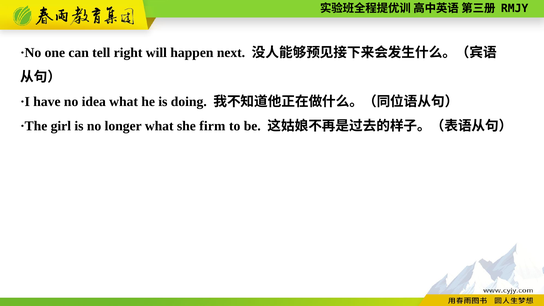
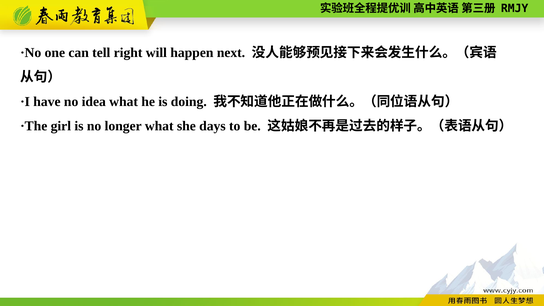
firm: firm -> days (212, 126)
